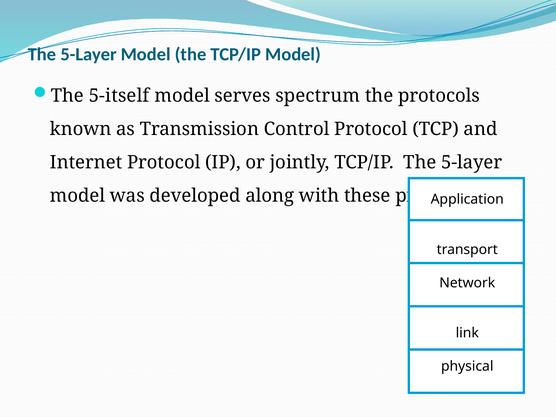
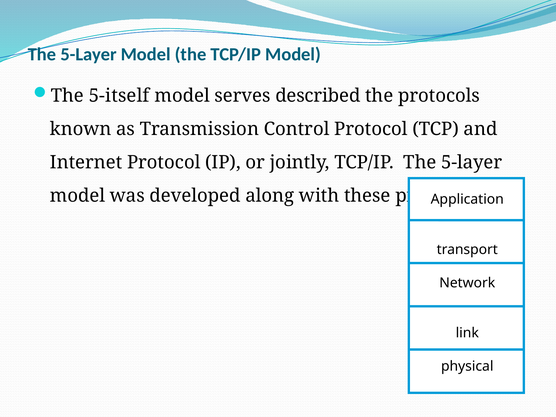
spectrum: spectrum -> described (318, 96)
